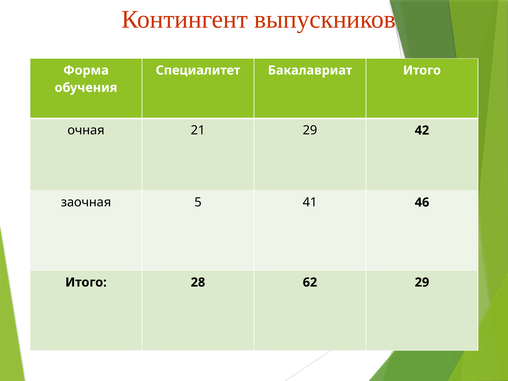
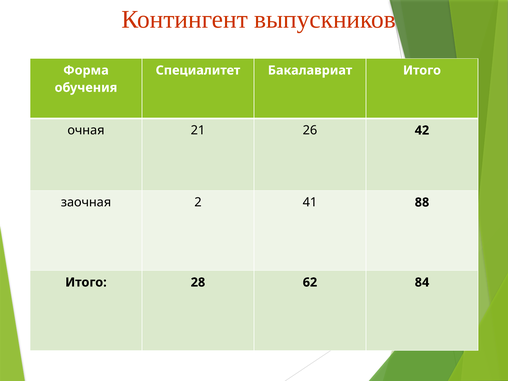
21 29: 29 -> 26 (310, 130)
5: 5 -> 2 (198, 202)
46: 46 -> 88 (422, 202)
62 29: 29 -> 84 (422, 282)
